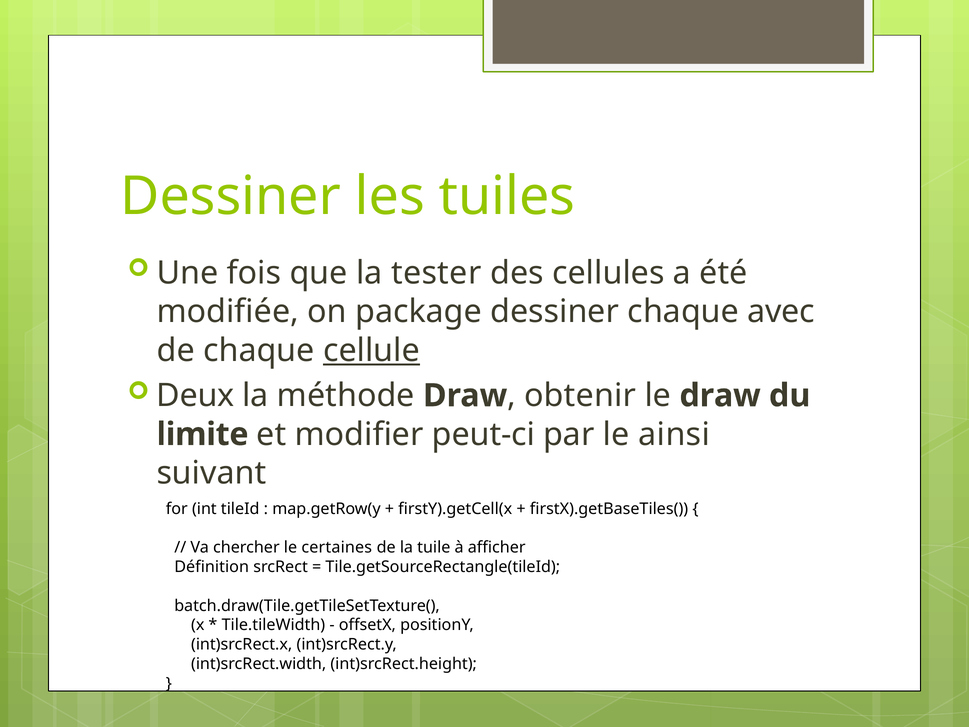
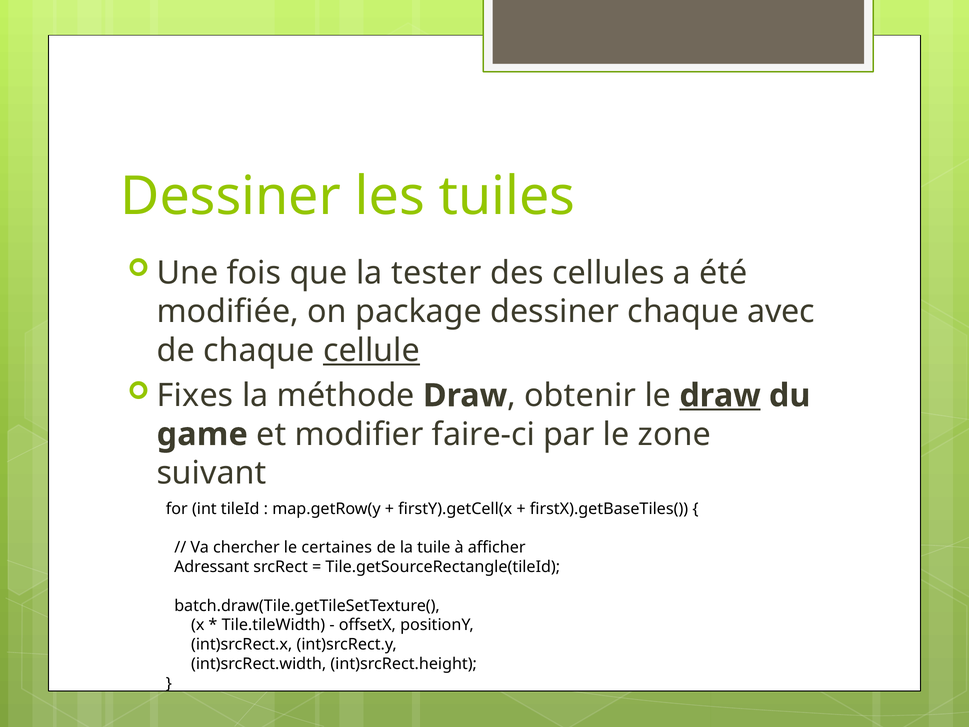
Deux: Deux -> Fixes (195, 395)
draw underline: none -> present (720, 395)
limite: limite -> game (202, 434)
peut-ci: peut-ci -> faire-ci (483, 434)
ainsi: ainsi -> zone (674, 434)
Définition: Définition -> Adressant (212, 567)
